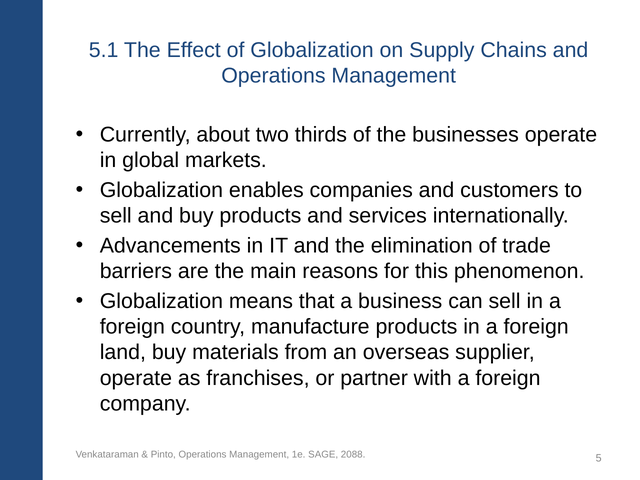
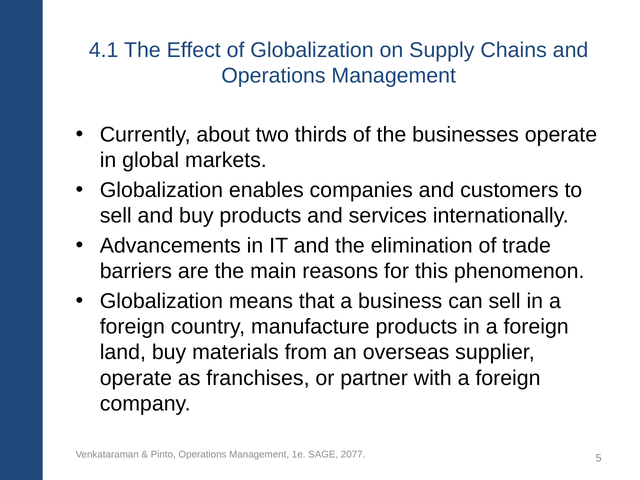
5.1: 5.1 -> 4.1 (104, 50)
2088: 2088 -> 2077 (353, 455)
